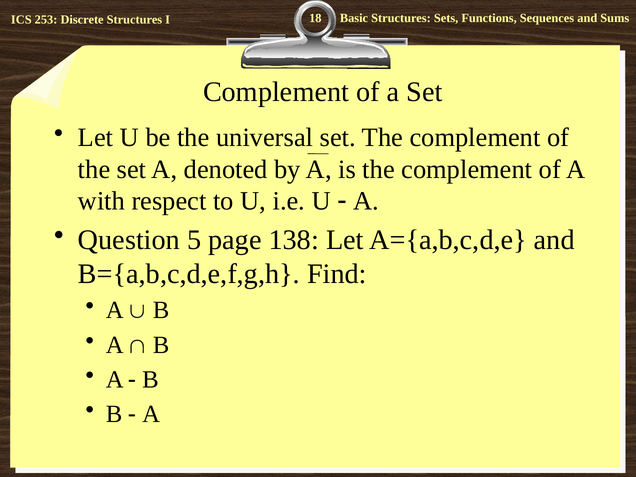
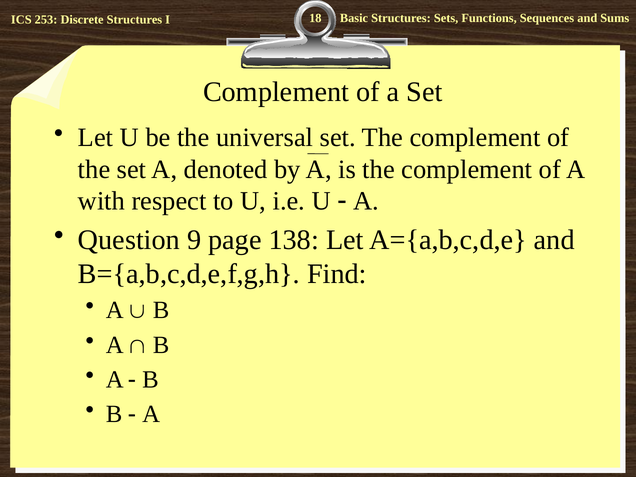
5: 5 -> 9 (194, 240)
